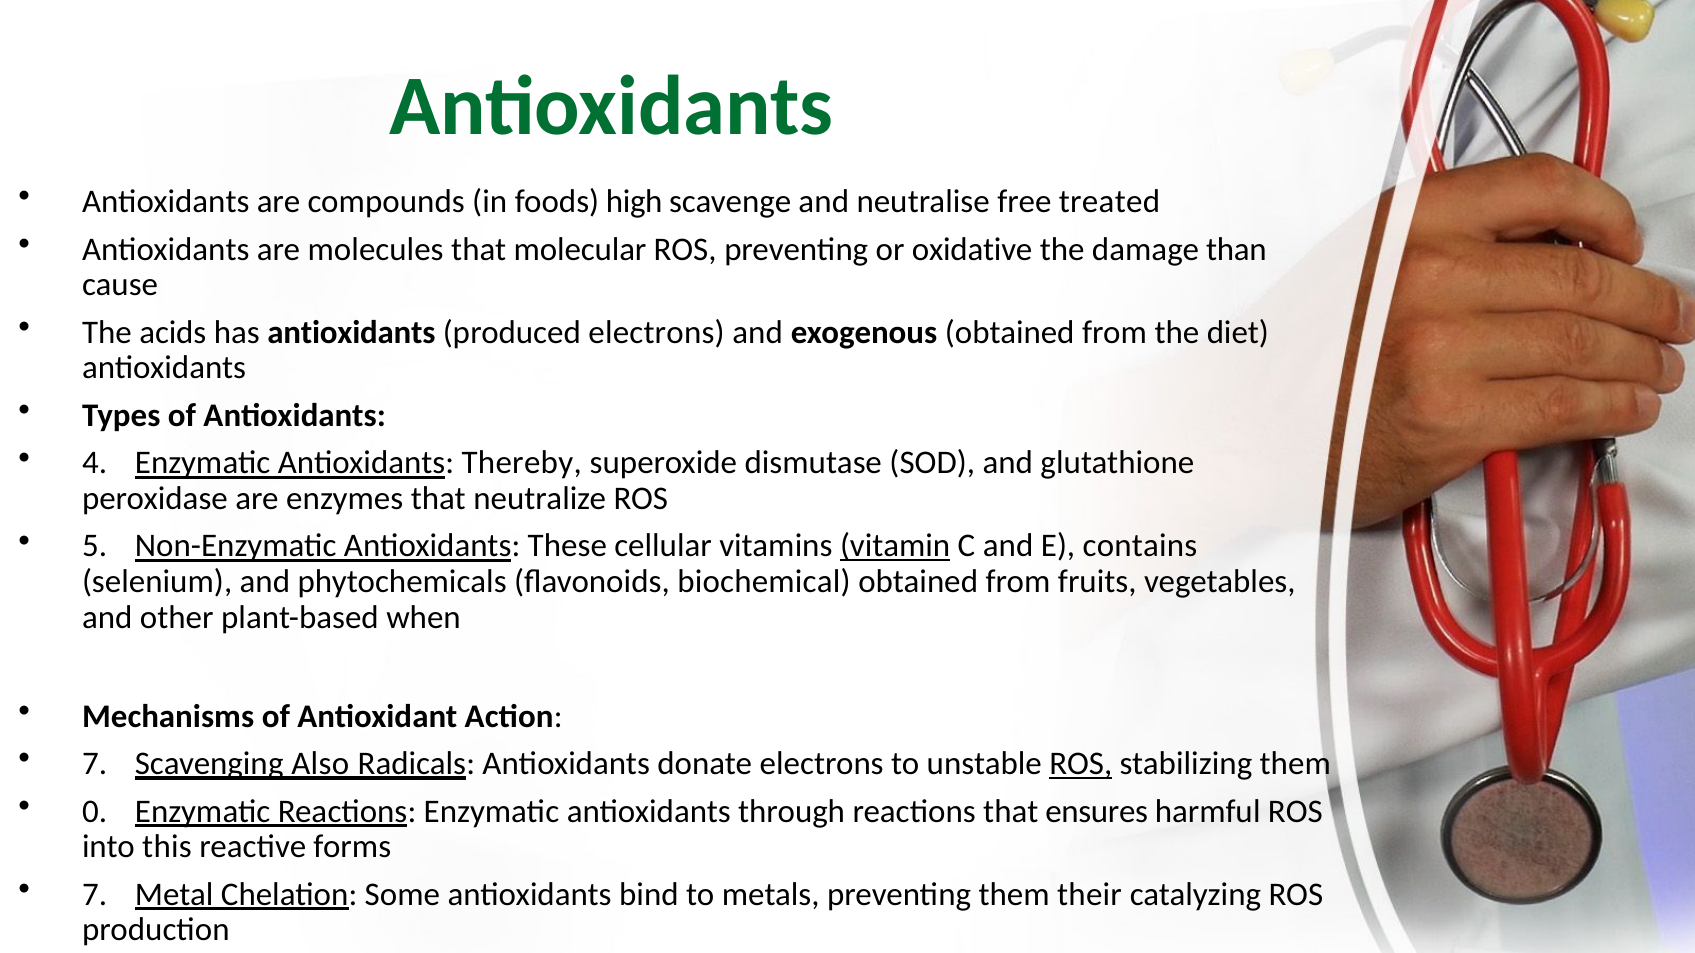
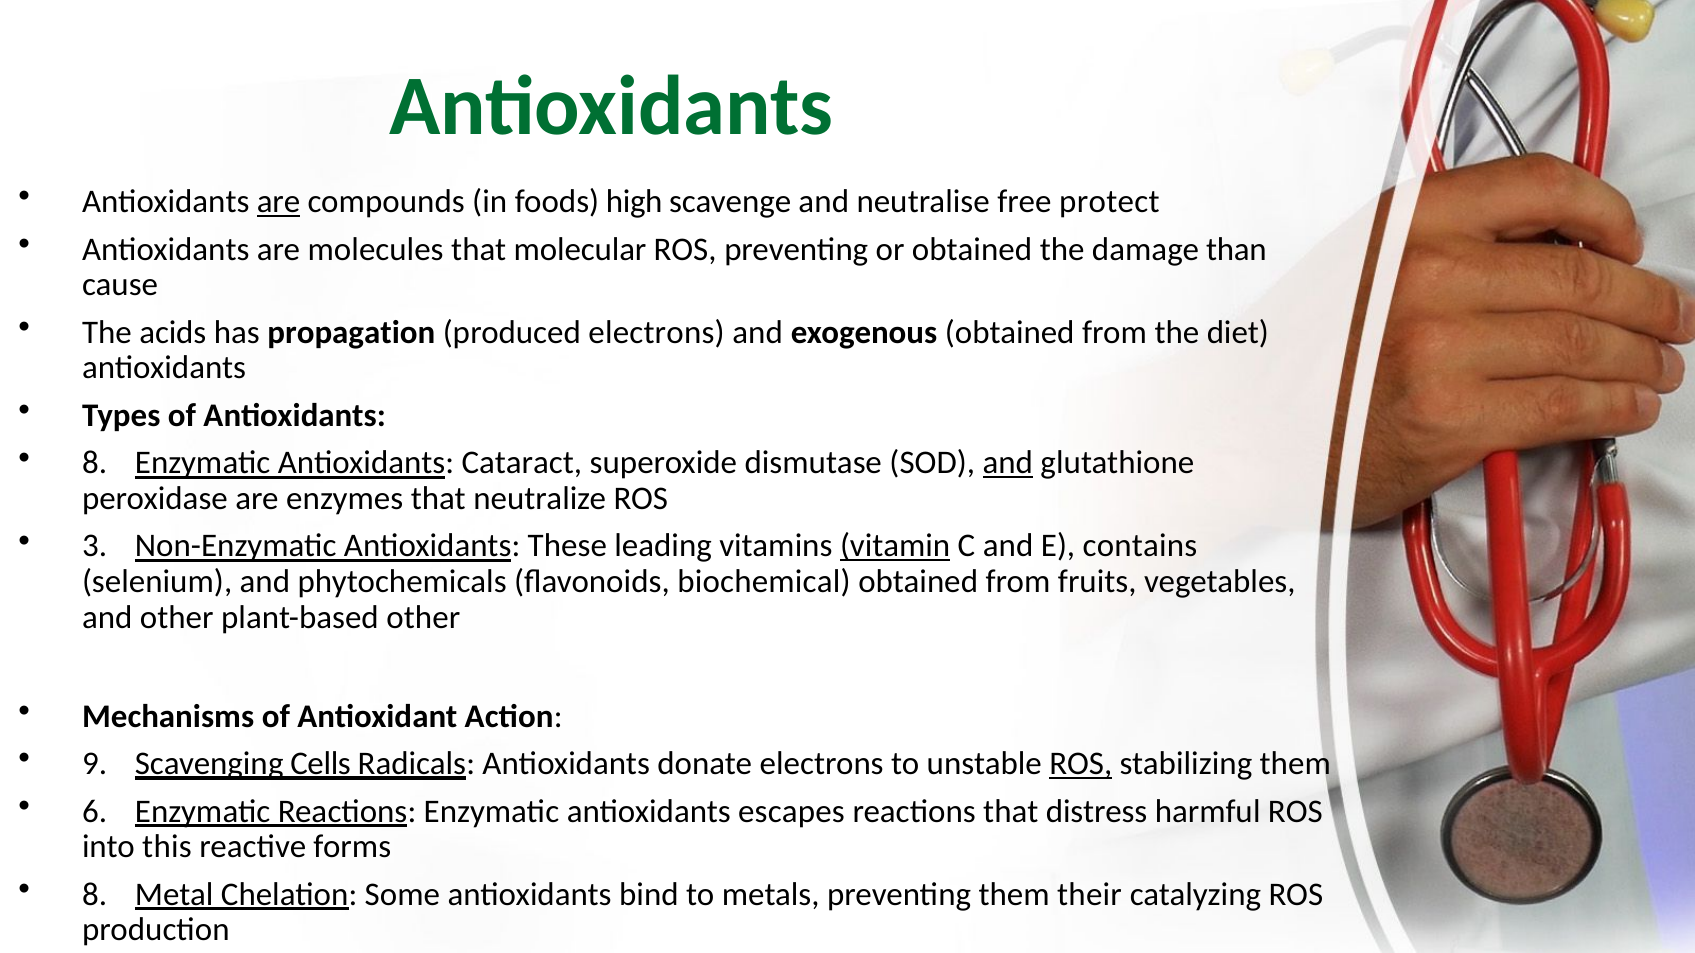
are underline: none -> present (278, 202)
treated: treated -> protect (1109, 202)
or oxidative: oxidative -> obtained (972, 249)
has antioxidants: antioxidants -> propagation (351, 333)
4: 4 -> 8 (95, 463)
Thereby: Thereby -> Cataract (522, 463)
and underline: none -> present (1008, 463)
5: 5 -> 3 (95, 546)
cellular: cellular -> leading (663, 546)
plant-based when: when -> other (423, 618)
7: 7 -> 9 (95, 764)
Also: Also -> Cells (321, 764)
0: 0 -> 6 (95, 812)
through: through -> escapes (791, 812)
ensures: ensures -> distress (1097, 812)
7: 7 -> 8 (95, 895)
